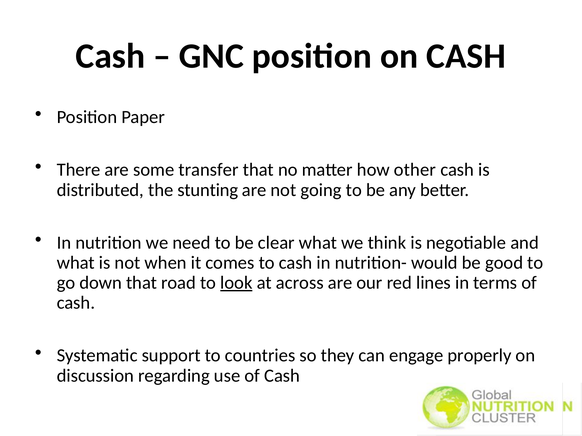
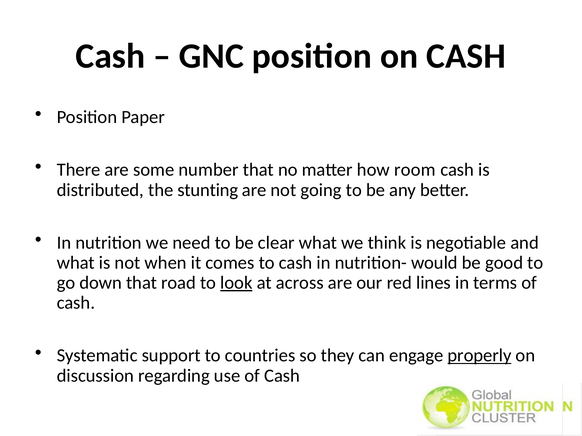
transfer: transfer -> number (209, 170)
other: other -> room (415, 170)
properly underline: none -> present (480, 356)
